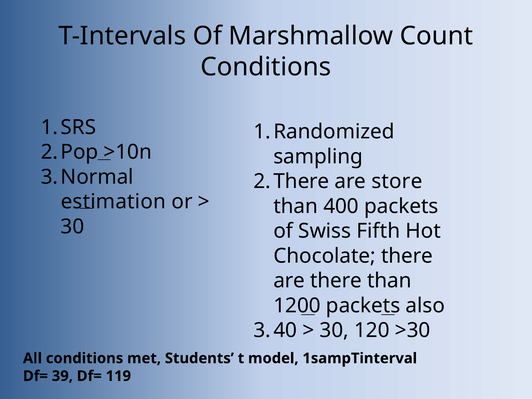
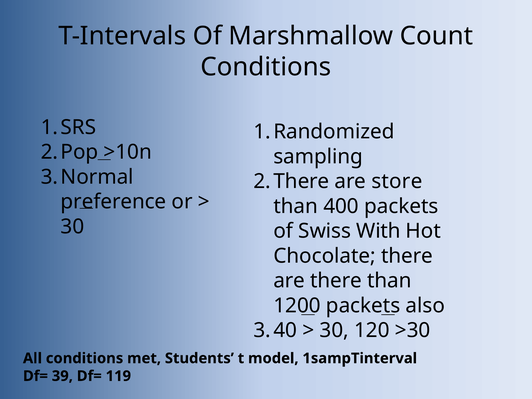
estimation: estimation -> preference (113, 202)
Fifth: Fifth -> With (378, 231)
